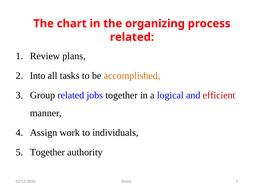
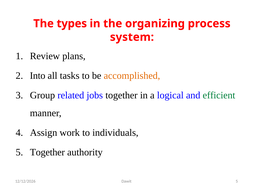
chart: chart -> types (72, 24)
related: related -> system (132, 37)
efficient colour: red -> green (219, 95)
